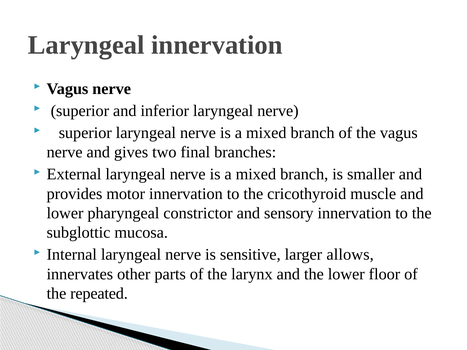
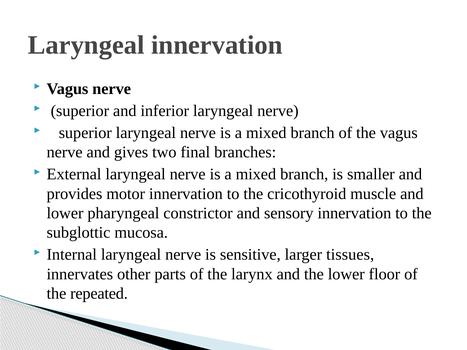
allows: allows -> tissues (350, 255)
